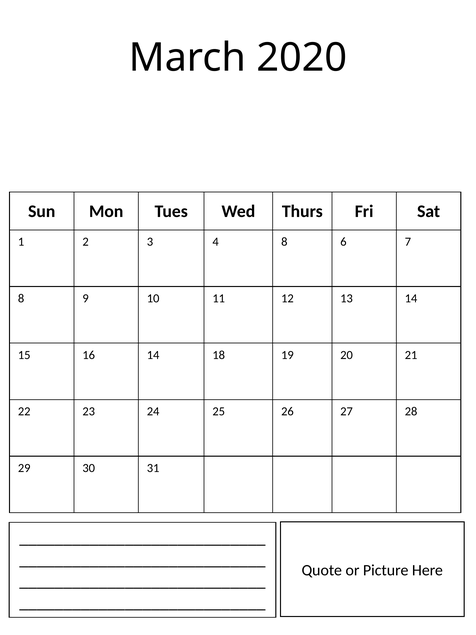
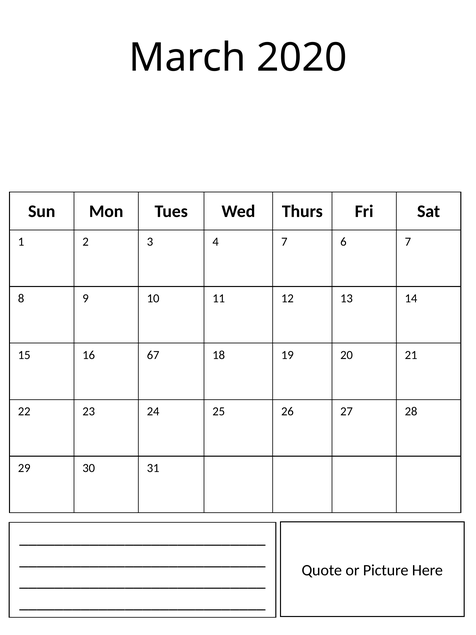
4 8: 8 -> 7 (284, 242)
16 14: 14 -> 67 (153, 355)
